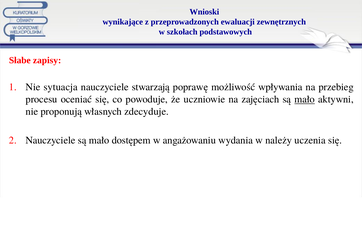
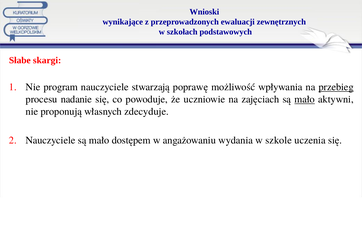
zapisy: zapisy -> skargi (47, 60)
sytuacja: sytuacja -> program (61, 87)
przebieg underline: none -> present (336, 87)
oceniać: oceniać -> nadanie (76, 99)
należy: należy -> szkole (279, 140)
